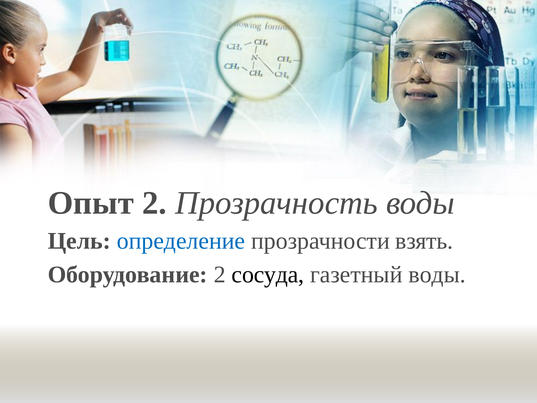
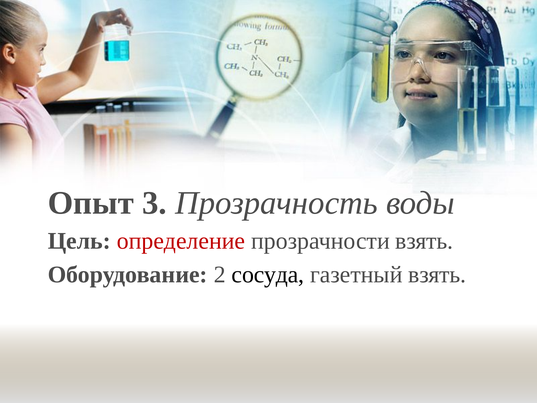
Опыт 2: 2 -> 3 (154, 203)
определение colour: blue -> red (181, 241)
газетный воды: воды -> взять (437, 274)
